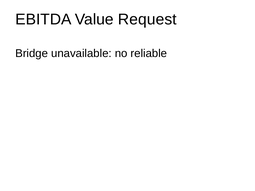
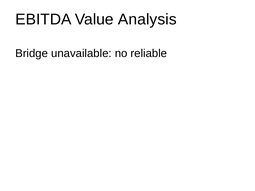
Request: Request -> Analysis (147, 19)
